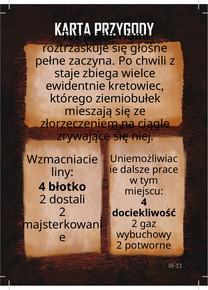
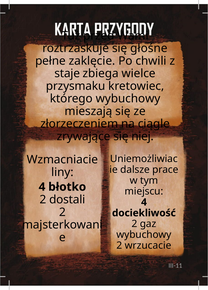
zaczyna: zaczyna -> zaklęcie (92, 61)
ewidentnie: ewidentnie -> przysmaku (76, 86)
którego ziemiobułek: ziemiobułek -> wybuchowy (128, 98)
potworne: potworne -> wrzucacie (148, 245)
